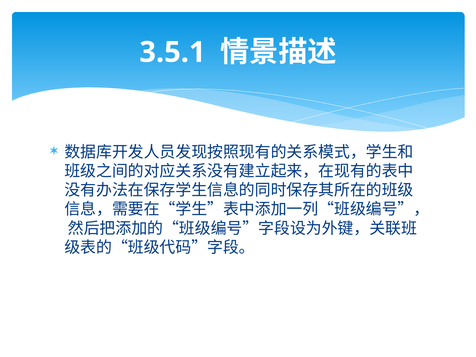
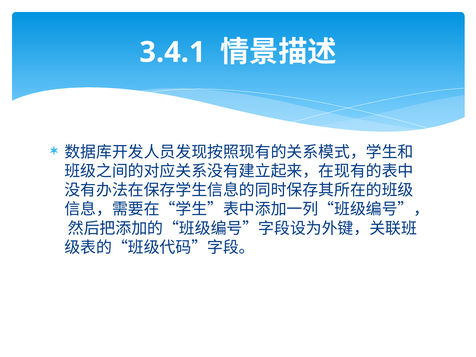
3.5.1: 3.5.1 -> 3.4.1 (172, 52)
